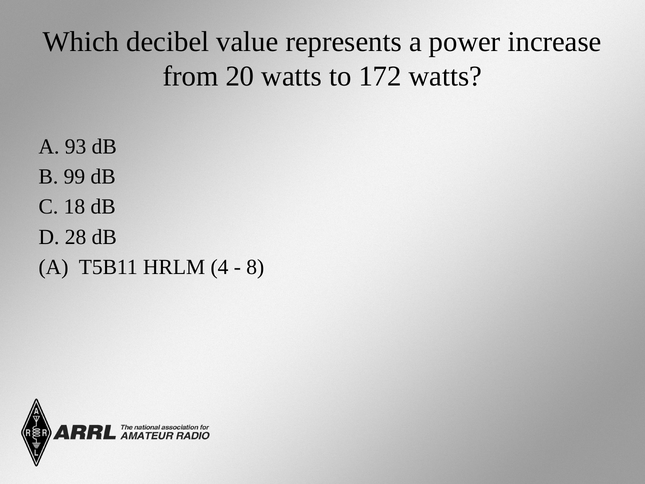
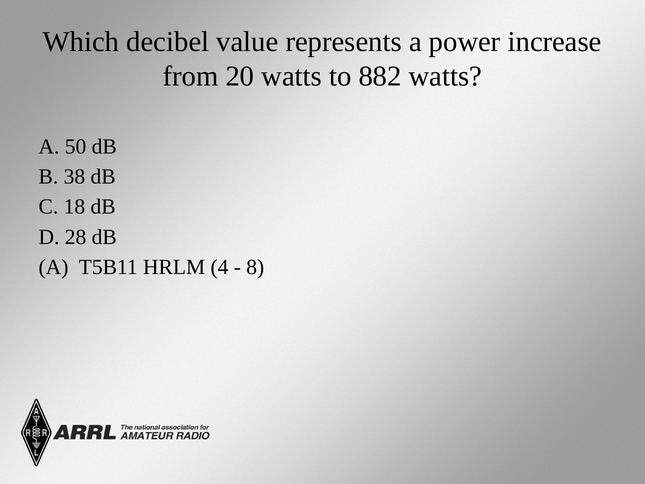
172: 172 -> 882 (380, 76)
93: 93 -> 50 (76, 147)
99: 99 -> 38 (74, 177)
